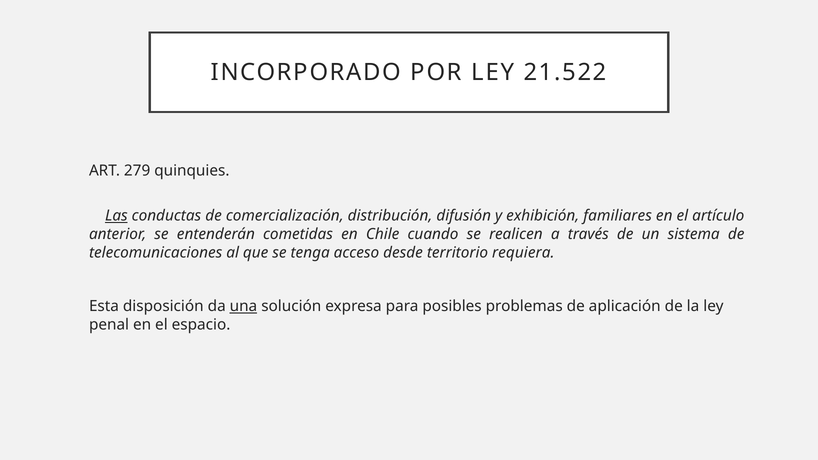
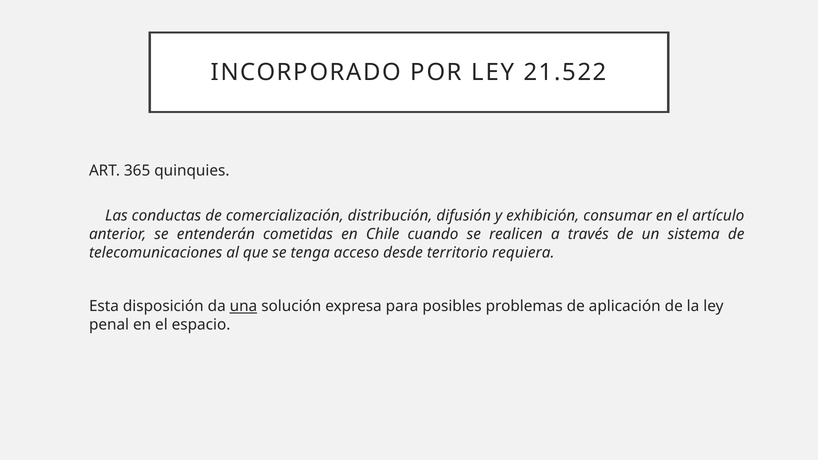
279: 279 -> 365 (137, 170)
Las underline: present -> none (116, 216)
familiares: familiares -> consumar (618, 216)
